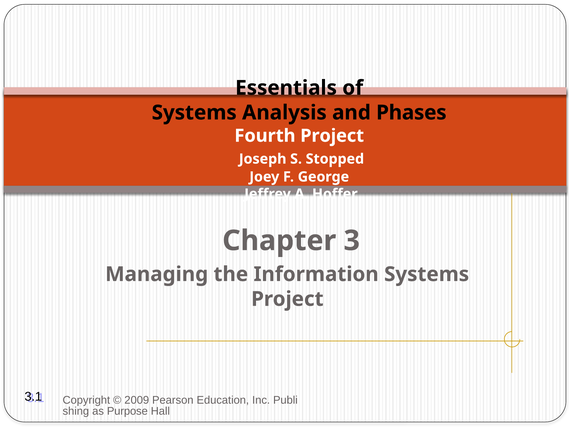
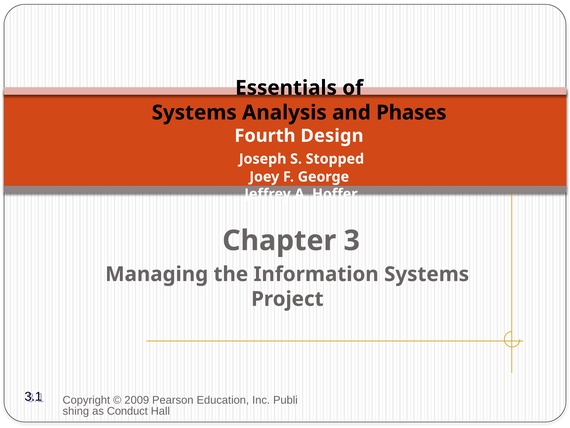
Fourth Project: Project -> Design (332, 136)
Purpose: Purpose -> Conduct (127, 411)
